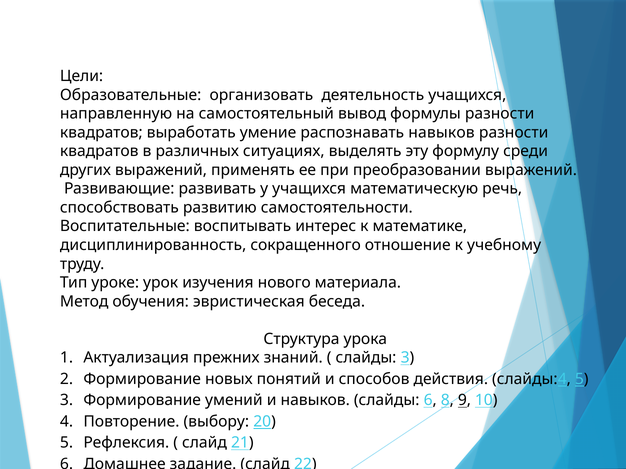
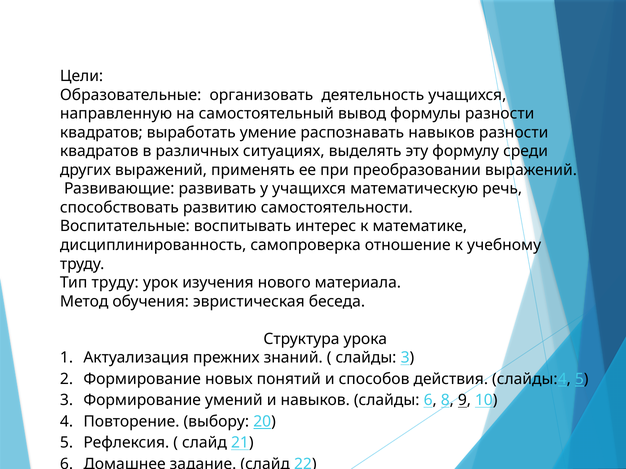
сокращенного: сокращенного -> самопроверка (306, 245)
Тип уроке: уроке -> труду (115, 283)
